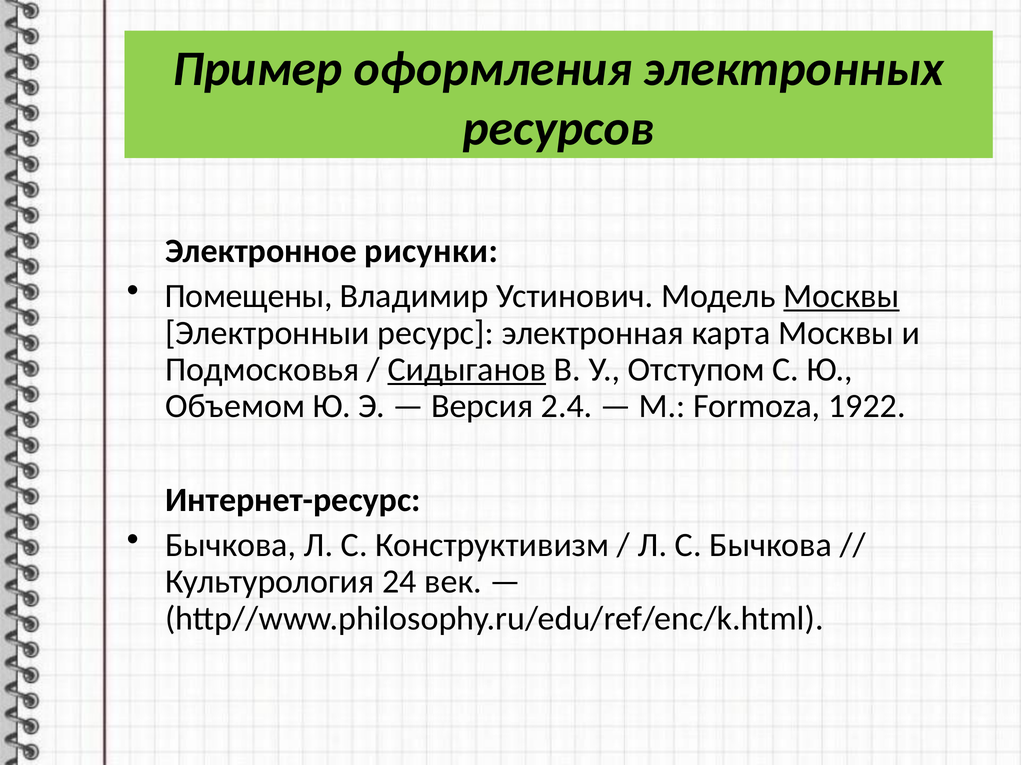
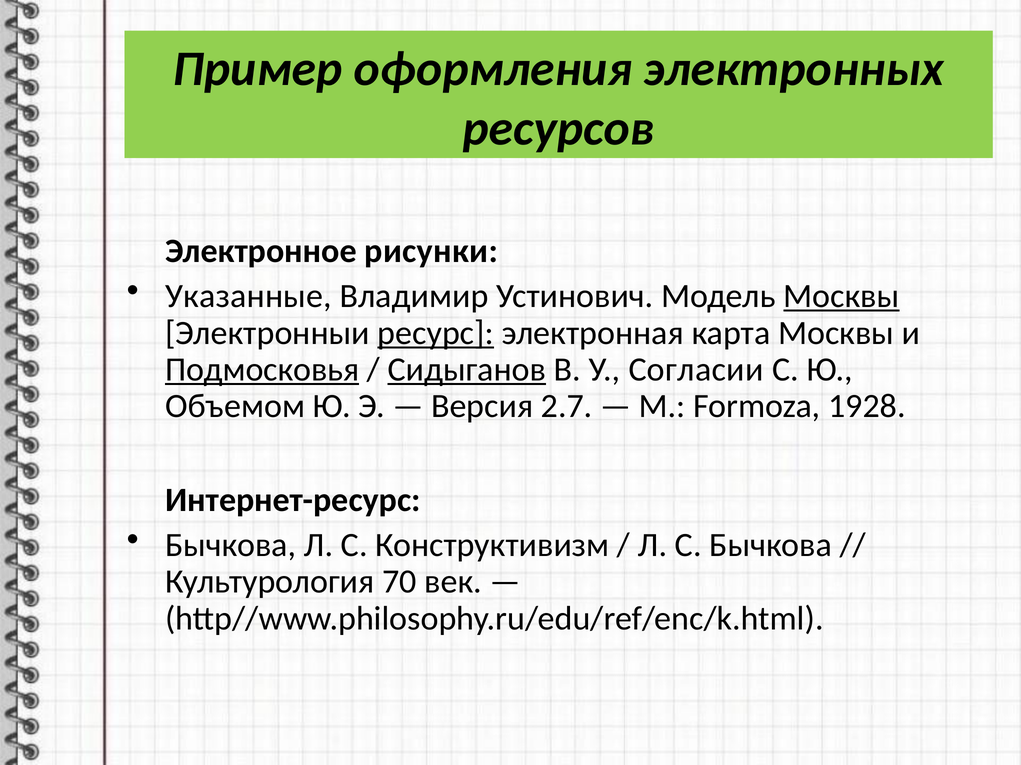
Помещены: Помещены -> Указанные (248, 296)
ресурс underline: none -> present (436, 333)
Подмосковья underline: none -> present (262, 370)
Отступом: Отступом -> Согласии (696, 370)
2.4: 2.4 -> 2.7 (567, 407)
1922: 1922 -> 1928 (867, 407)
24: 24 -> 70 (399, 582)
